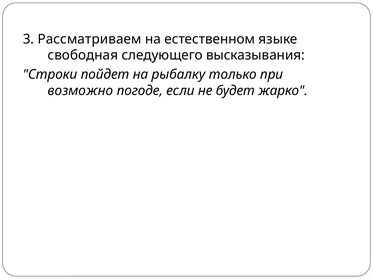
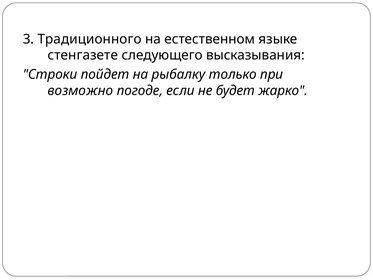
Рассматриваем: Рассматриваем -> Традиционного (90, 39)
свободная: свободная -> стенгазете (83, 55)
